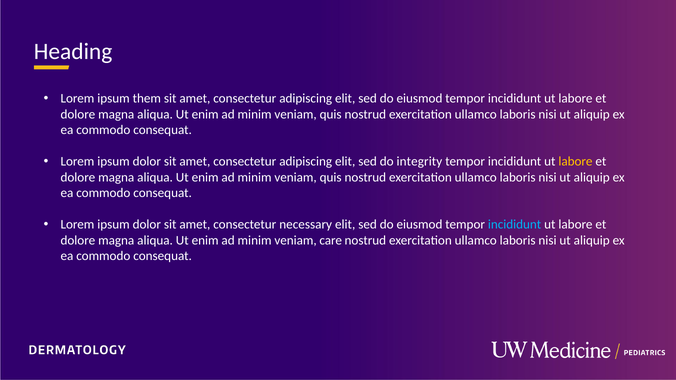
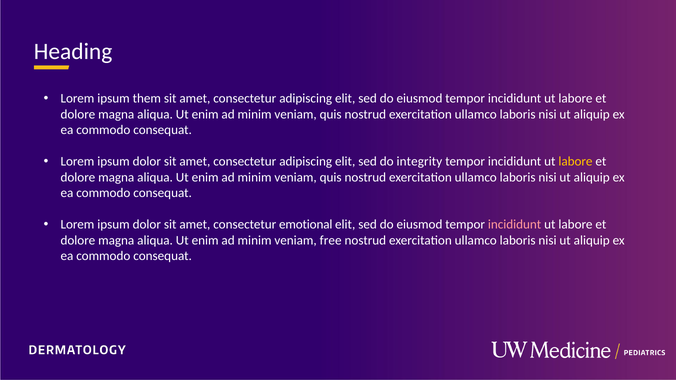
necessary: necessary -> emotional (306, 225)
incididunt colour: light blue -> pink (515, 225)
care: care -> free (331, 241)
